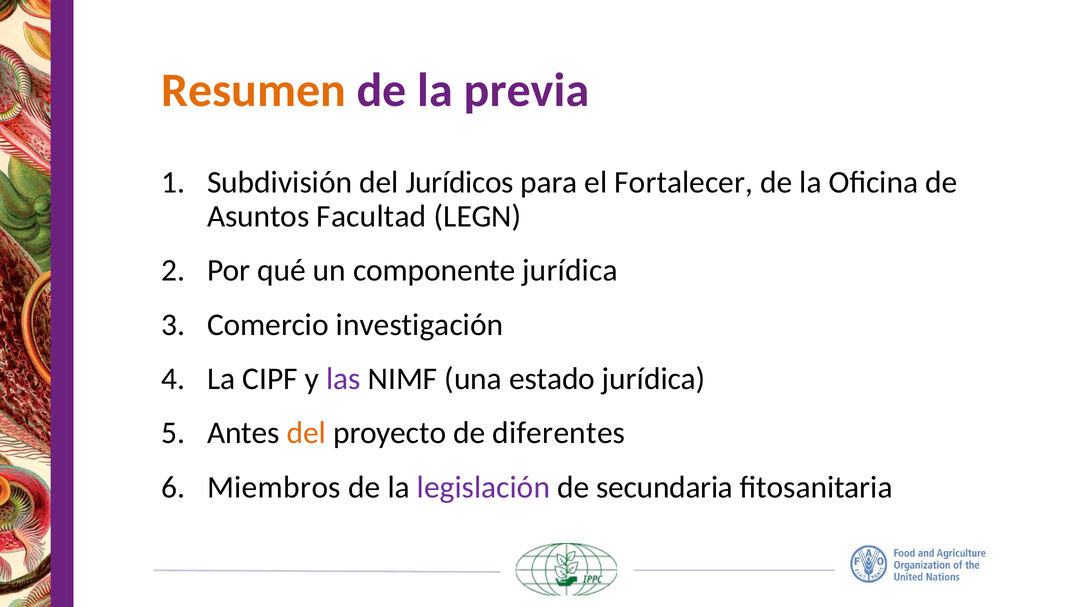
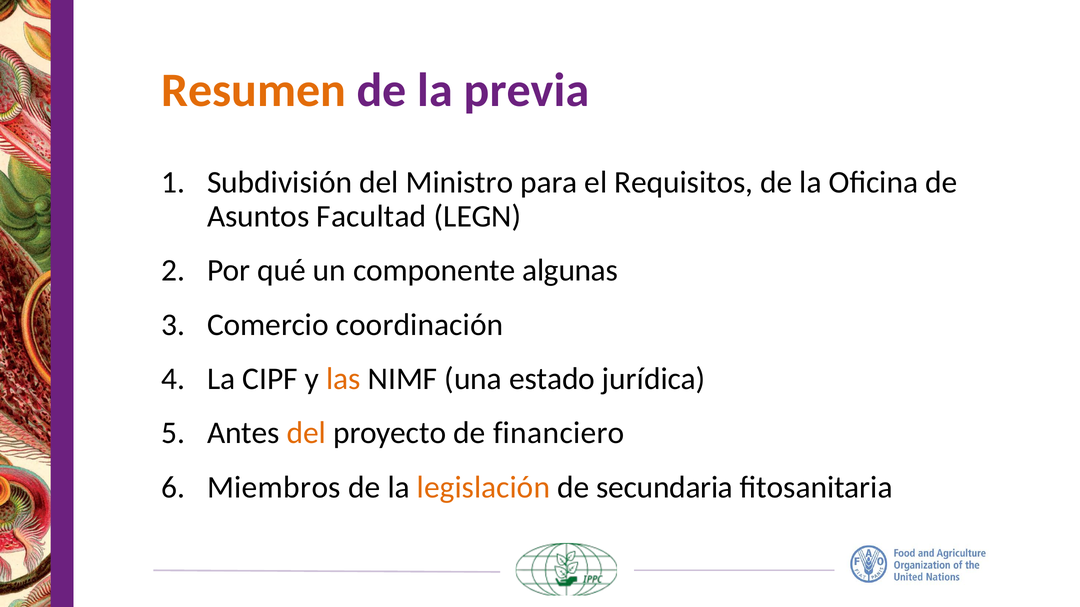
Jurídicos: Jurídicos -> Ministro (460, 183)
Fortalecer: Fortalecer -> Requisitos (684, 183)
componente jurídica: jurídica -> algunas (570, 271)
investigación: investigación -> coordinación (420, 325)
las colour: purple -> orange (343, 379)
diferentes: diferentes -> financiero (559, 433)
legislación colour: purple -> orange (484, 488)
